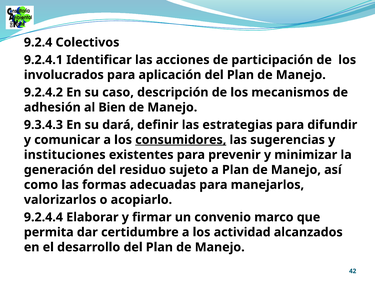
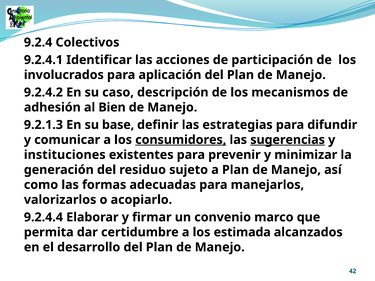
9.3.4.3: 9.3.4.3 -> 9.2.1.3 (43, 125)
dará: dará -> base (118, 125)
sugerencias underline: none -> present (288, 140)
actividad: actividad -> estimada (242, 232)
